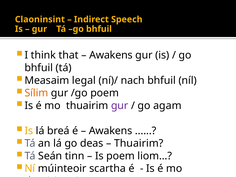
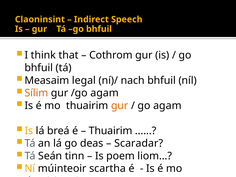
Awakens: Awakens -> Cothrom (111, 55)
/go poem: poem -> agam (105, 93)
gur colour: purple -> orange (120, 106)
Awakens: Awakens -> Thuairim (111, 131)
Thuairim: Thuairim -> Scaradar (139, 143)
